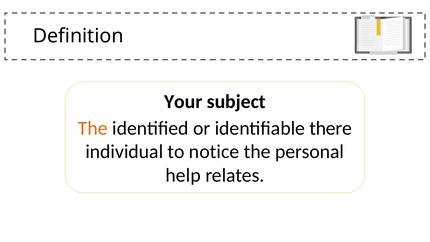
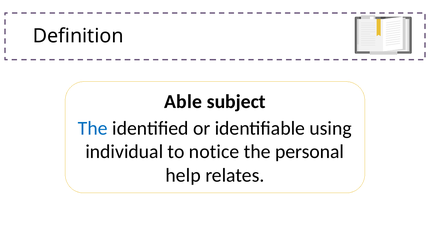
Your: Your -> Able (183, 102)
The colour: orange -> blue (93, 128)
there: there -> using (331, 128)
